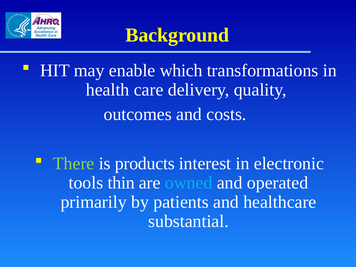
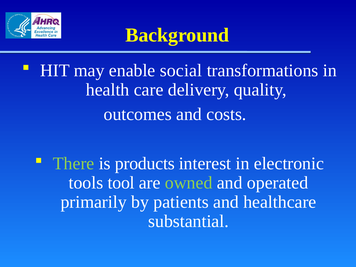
which: which -> social (181, 71)
thin: thin -> tool (121, 183)
owned colour: light blue -> light green (189, 183)
